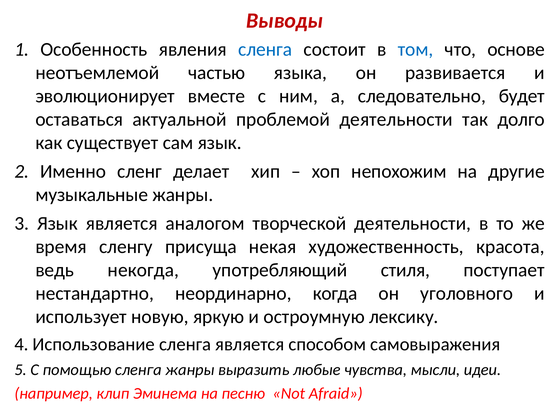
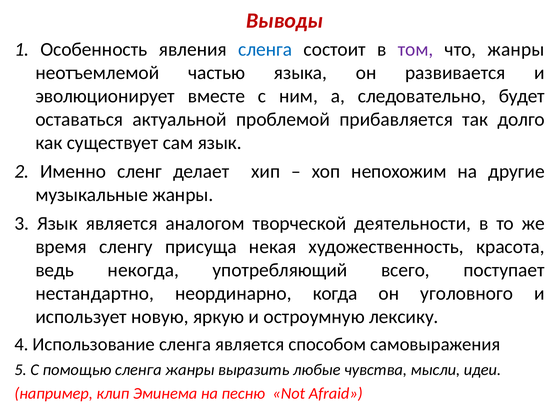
том colour: blue -> purple (416, 49)
что основе: основе -> жанры (516, 49)
проблемой деятельности: деятельности -> прибавляется (396, 119)
стиля: стиля -> всего (405, 270)
